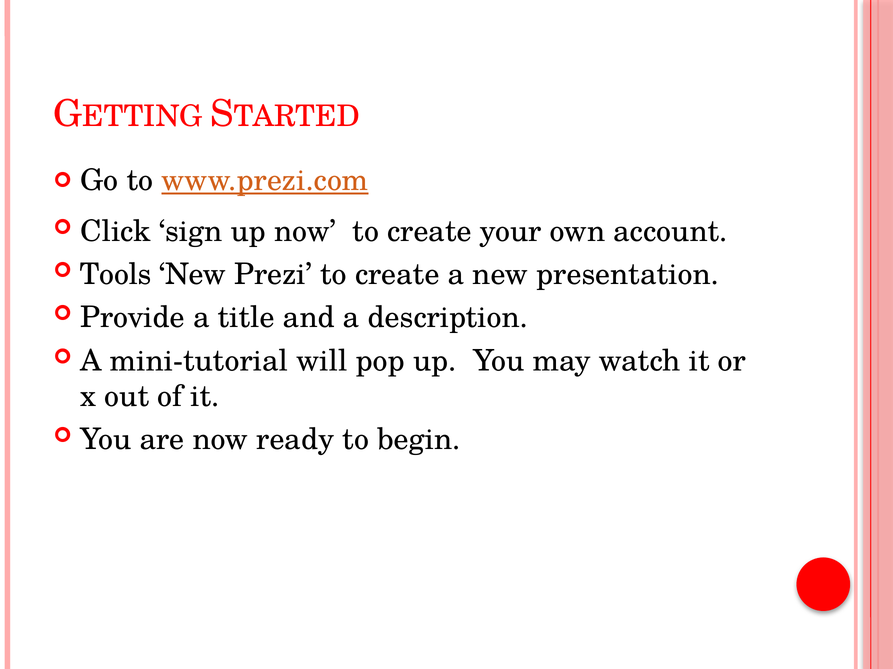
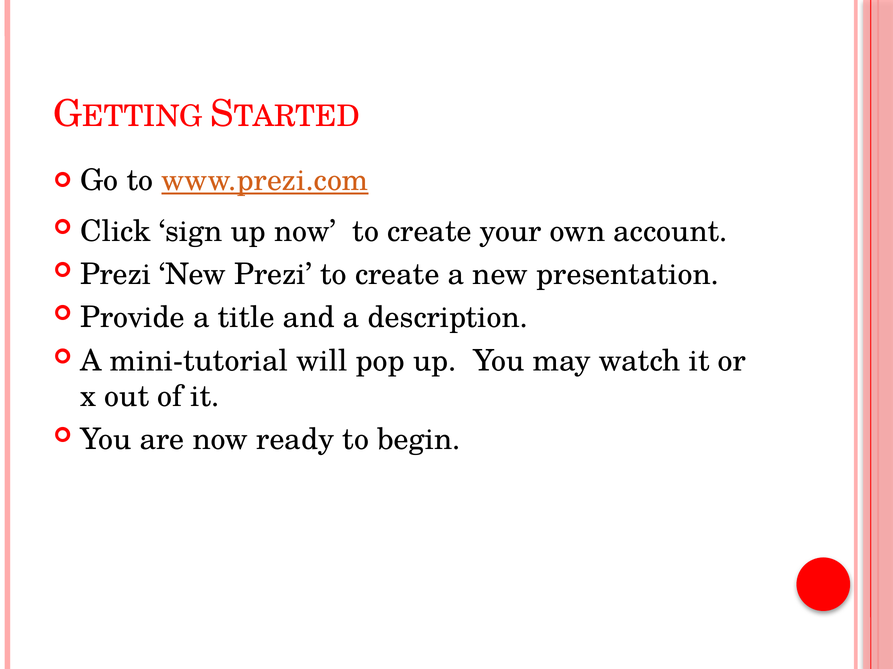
Tools: Tools -> Prezi (116, 275)
